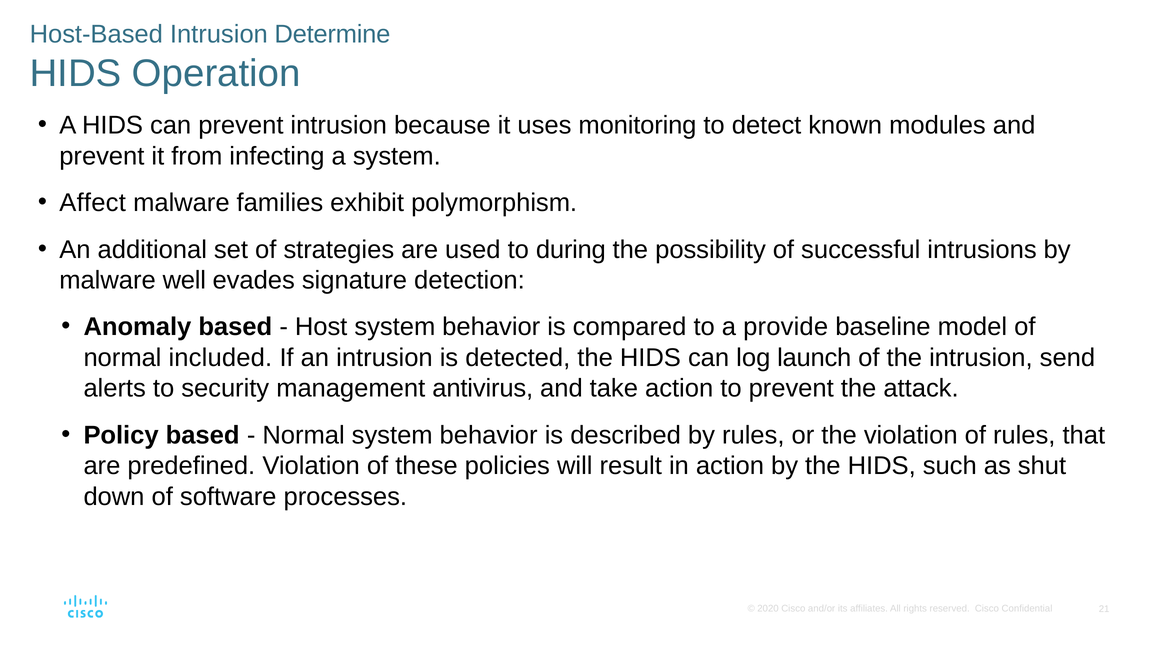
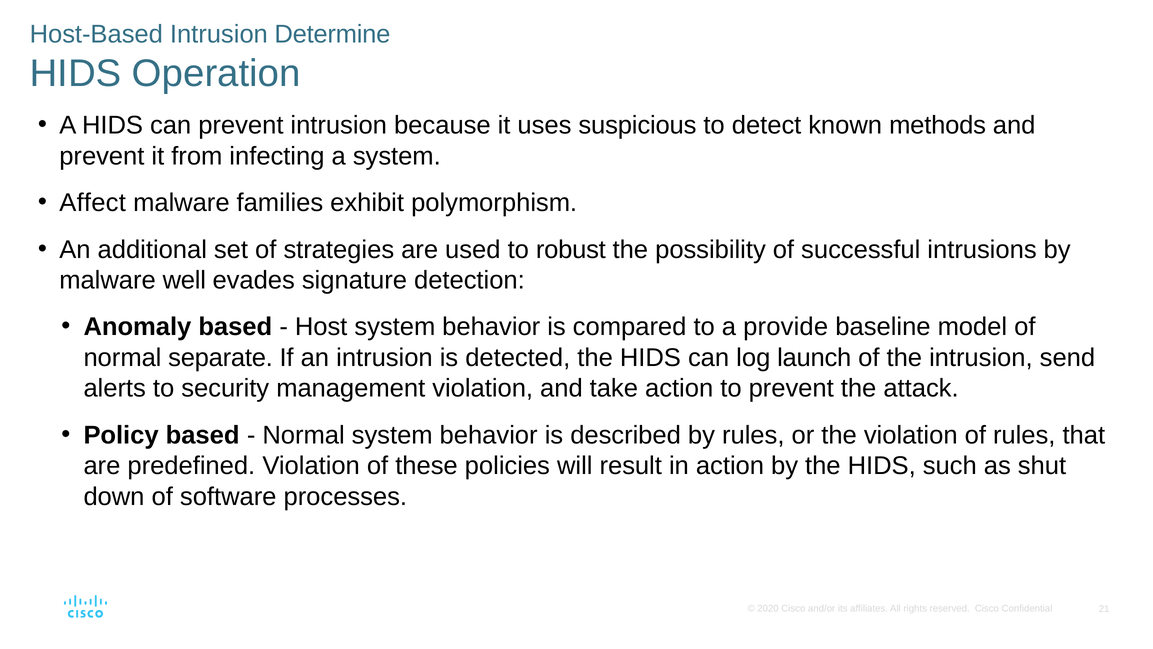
monitoring: monitoring -> suspicious (637, 125)
modules: modules -> methods (938, 125)
during: during -> robust (571, 249)
included: included -> separate (221, 358)
management antivirus: antivirus -> violation (483, 388)
